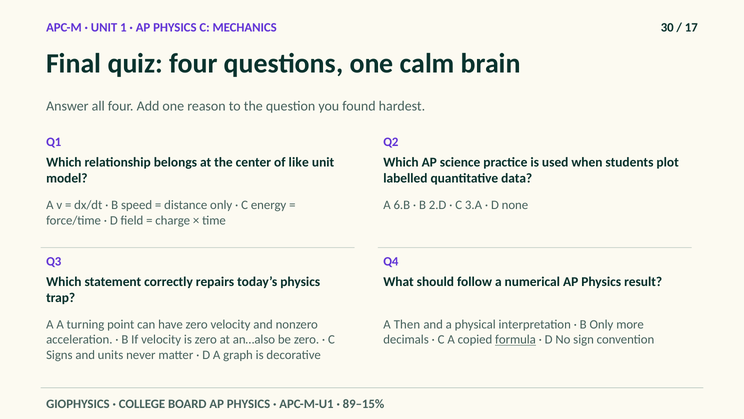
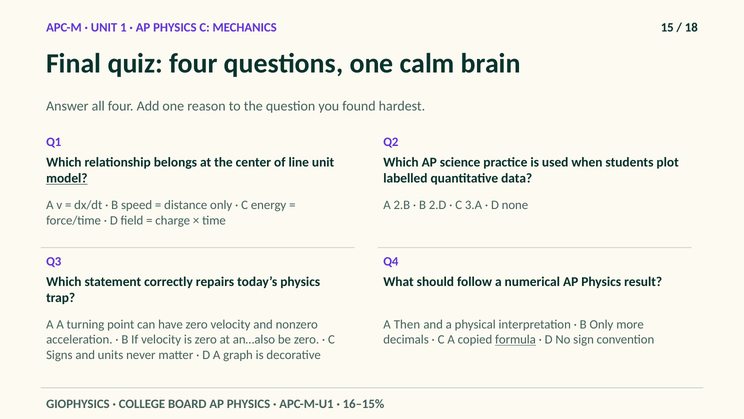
30: 30 -> 15 (667, 28)
17: 17 -> 18 (691, 28)
like: like -> line (299, 162)
model underline: none -> present (67, 178)
6.B: 6.B -> 2.B (402, 205)
89–15%: 89–15% -> 16–15% (363, 404)
